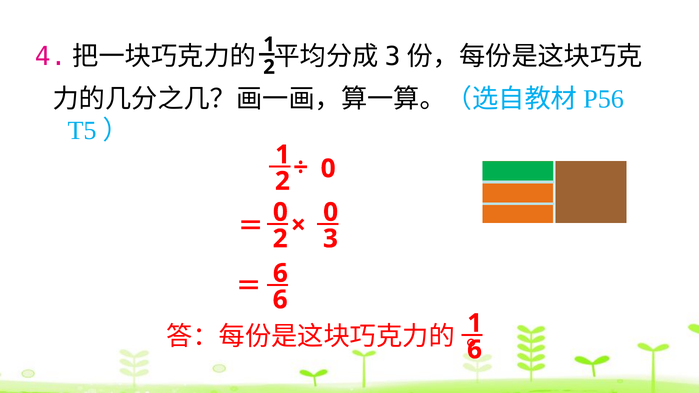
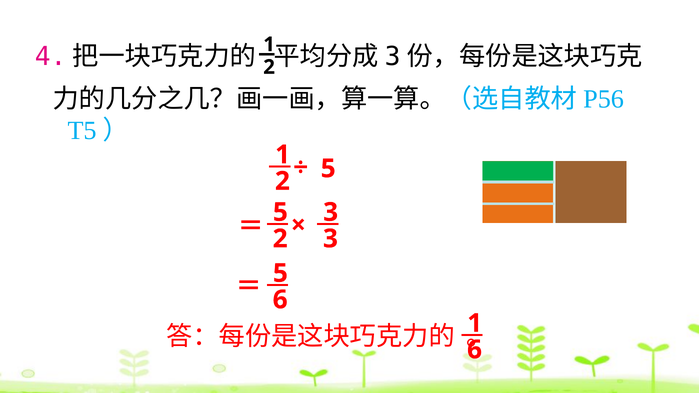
0: 0 -> 5 (328, 169)
0: 0 -> 5 (280, 212)
0: 0 -> 3 (331, 212)
6: 6 -> 5 (280, 273)
